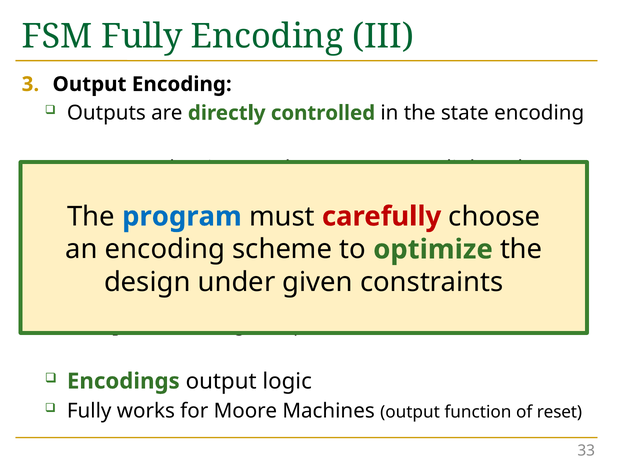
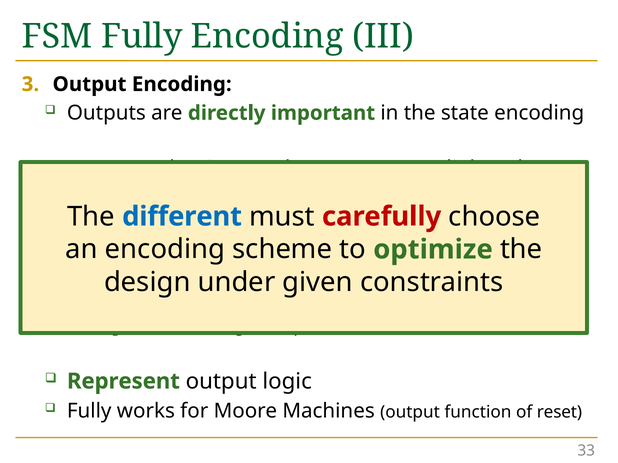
controlled: controlled -> important (323, 113)
program: program -> different (182, 217)
Encodings: Encodings -> Represent (123, 382)
